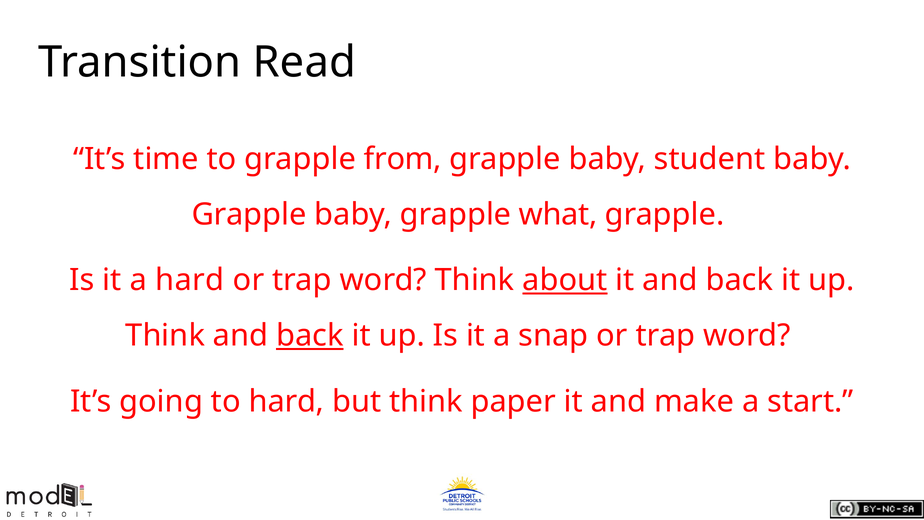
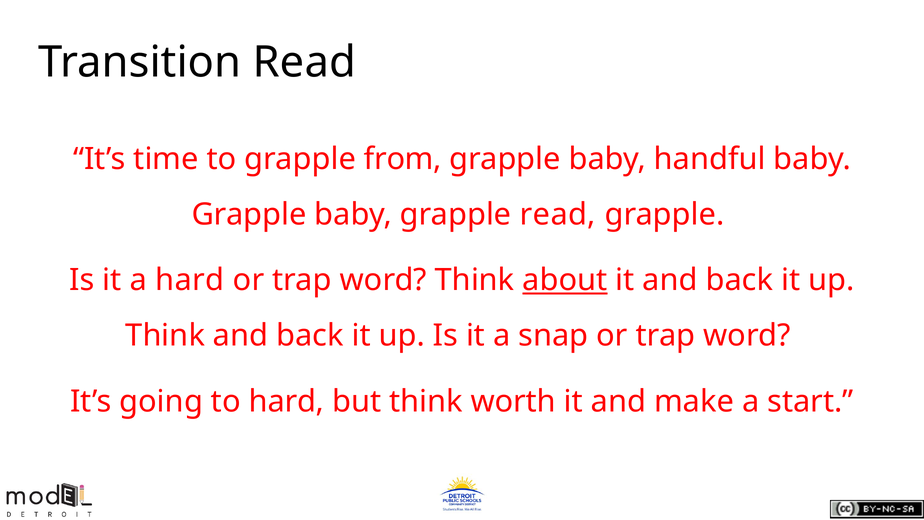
student: student -> handful (710, 159)
grapple what: what -> read (558, 214)
back underline: present -> none (310, 336)
paper: paper -> worth (513, 401)
